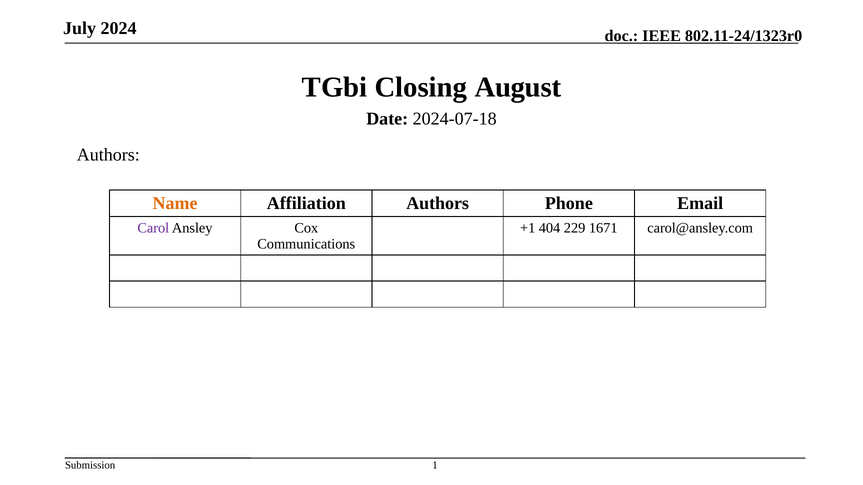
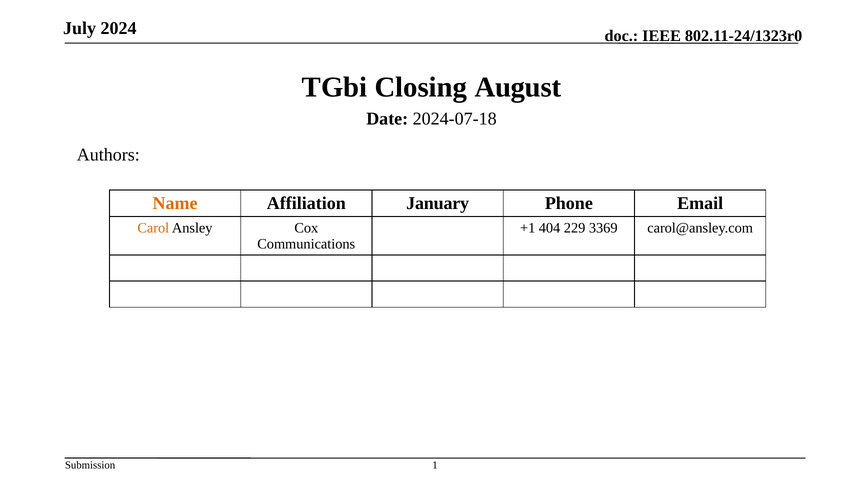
Affiliation Authors: Authors -> January (438, 204)
Carol colour: purple -> orange (153, 228)
1671: 1671 -> 3369 (603, 228)
